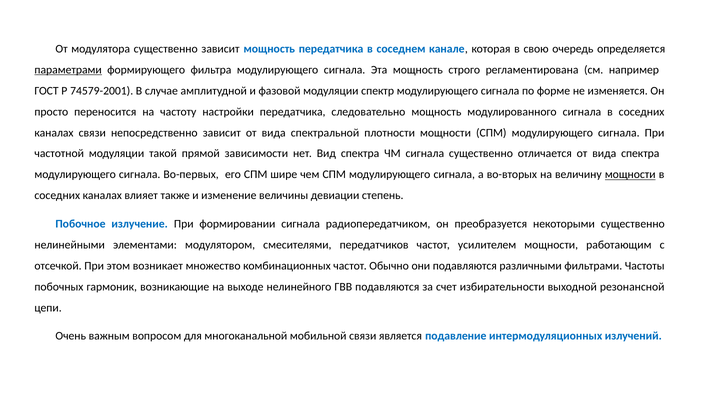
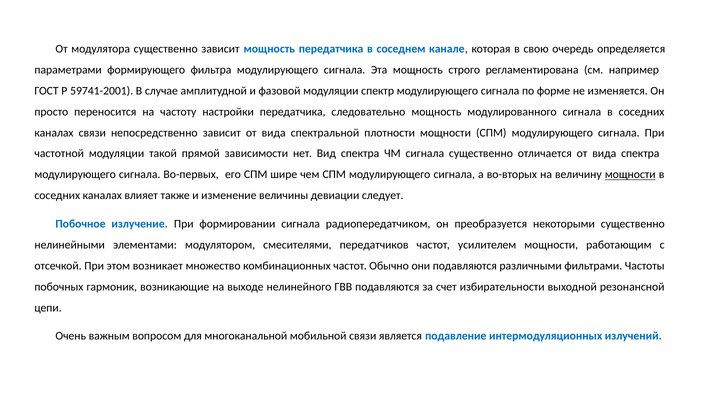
параметрами underline: present -> none (68, 70)
74579-2001: 74579-2001 -> 59741-2001 (102, 91)
степень: степень -> следует (383, 196)
